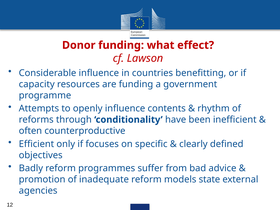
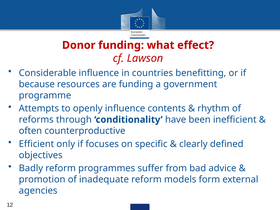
capacity: capacity -> because (37, 84)
state: state -> form (209, 179)
